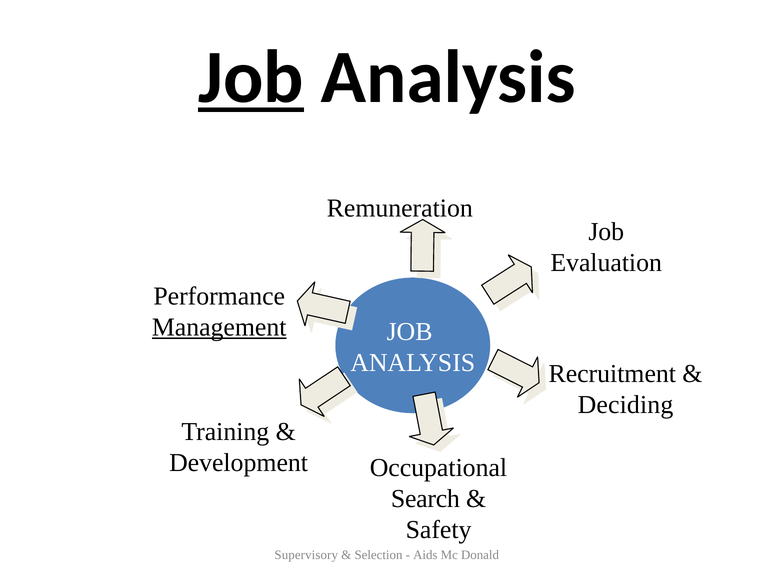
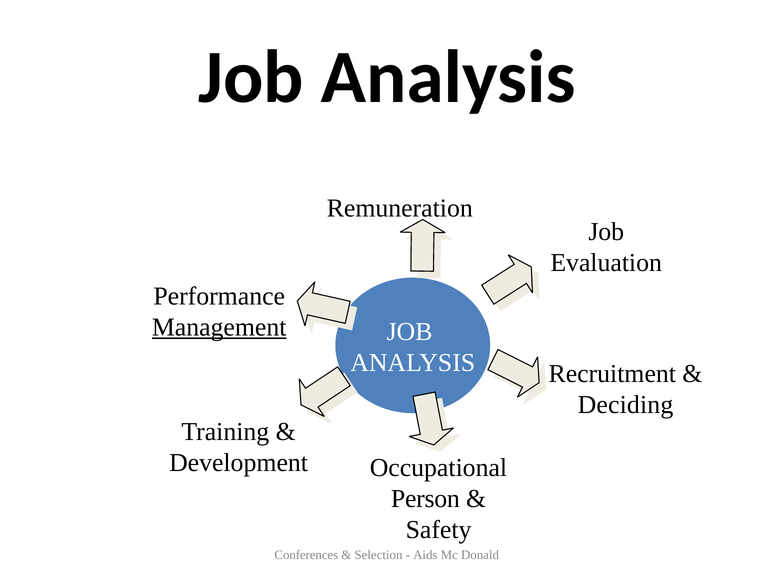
Job underline: present -> none (251, 77)
Search: Search -> Person (425, 498)
Supervisory: Supervisory -> Conferences (306, 554)
